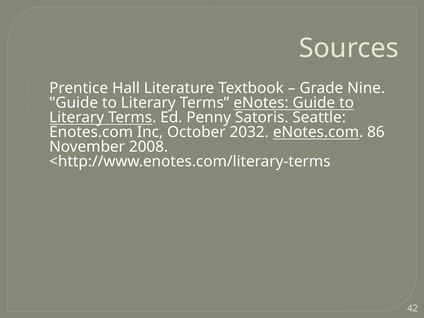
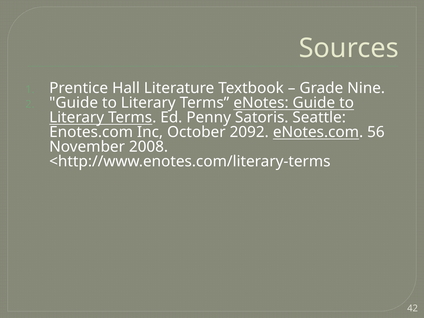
2032: 2032 -> 2092 (249, 132)
86: 86 -> 56 (376, 132)
